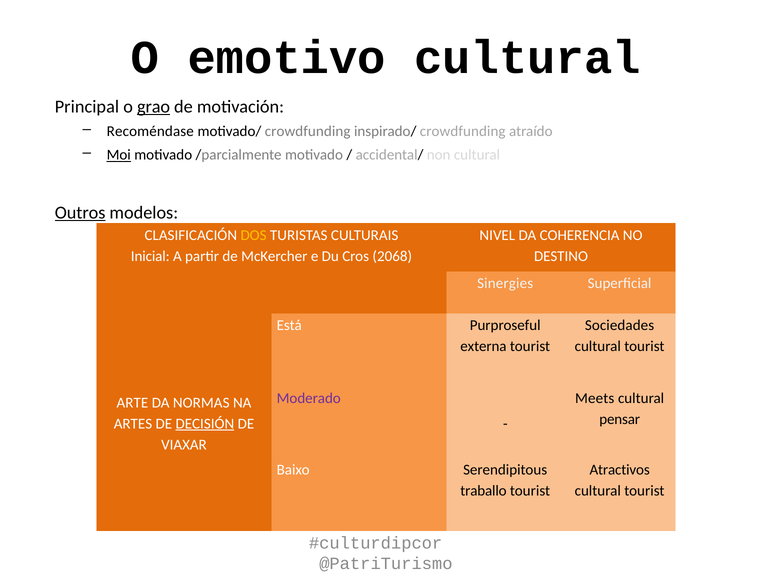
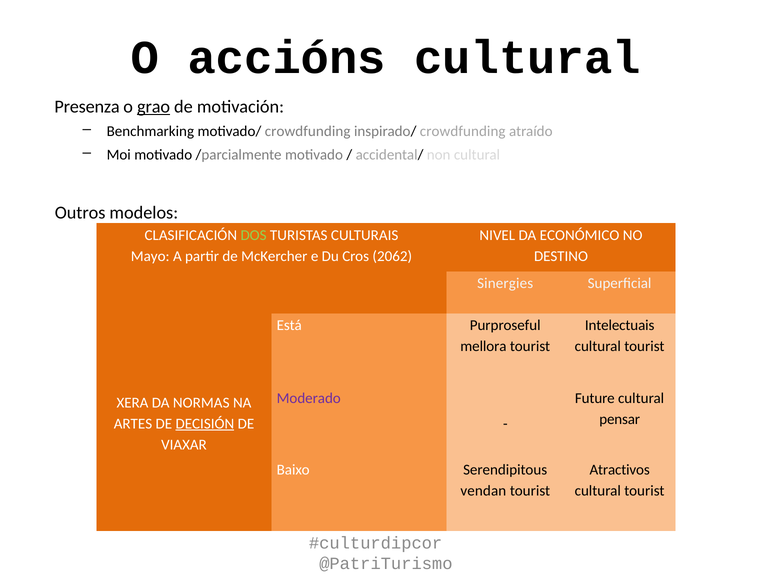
emotivo: emotivo -> accións (287, 58)
Principal: Principal -> Presenza (87, 107)
Recoméndase: Recoméndase -> Benchmarking (150, 131)
Moi underline: present -> none (119, 155)
Outros underline: present -> none (80, 213)
DOS colour: yellow -> light green (254, 235)
COHERENCIA: COHERENCIA -> ECONÓMICO (580, 235)
Inicial: Inicial -> Mayo (150, 256)
2068: 2068 -> 2062 (392, 256)
Sociedades: Sociedades -> Intelectuais (620, 325)
externa: externa -> mellora (483, 346)
Meets: Meets -> Future (595, 399)
ARTE: ARTE -> XERA (132, 403)
traballo: traballo -> vendan (483, 491)
